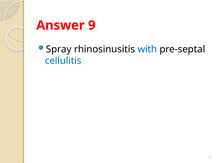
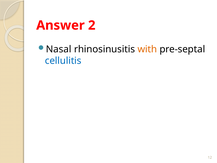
9: 9 -> 2 (92, 25)
Spray: Spray -> Nasal (59, 49)
with colour: blue -> orange (147, 49)
